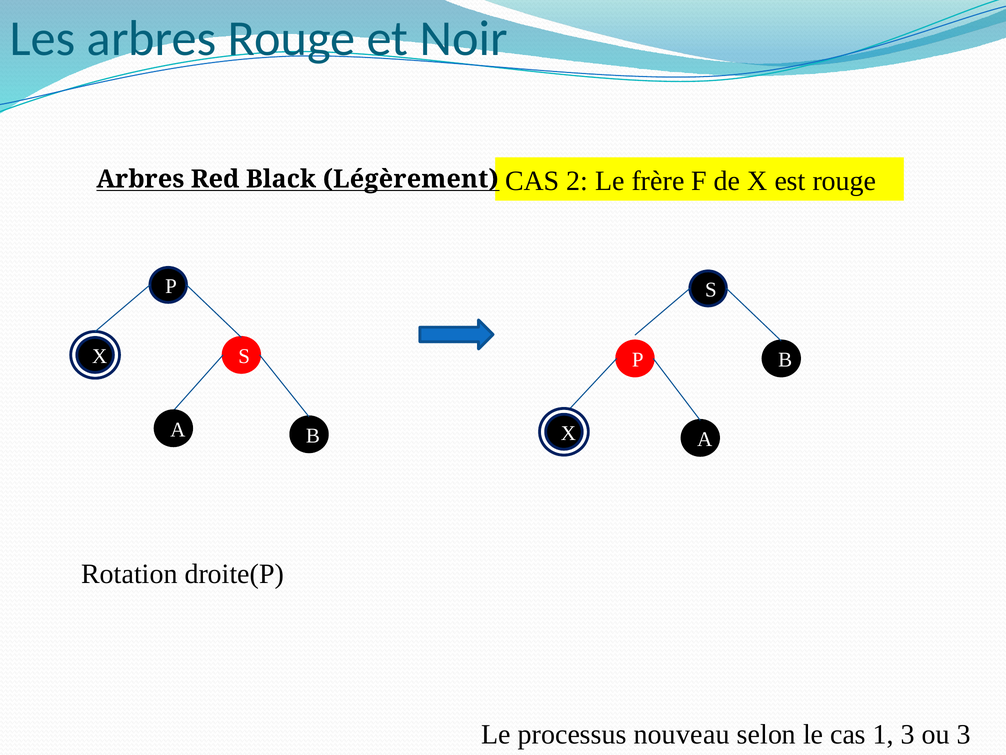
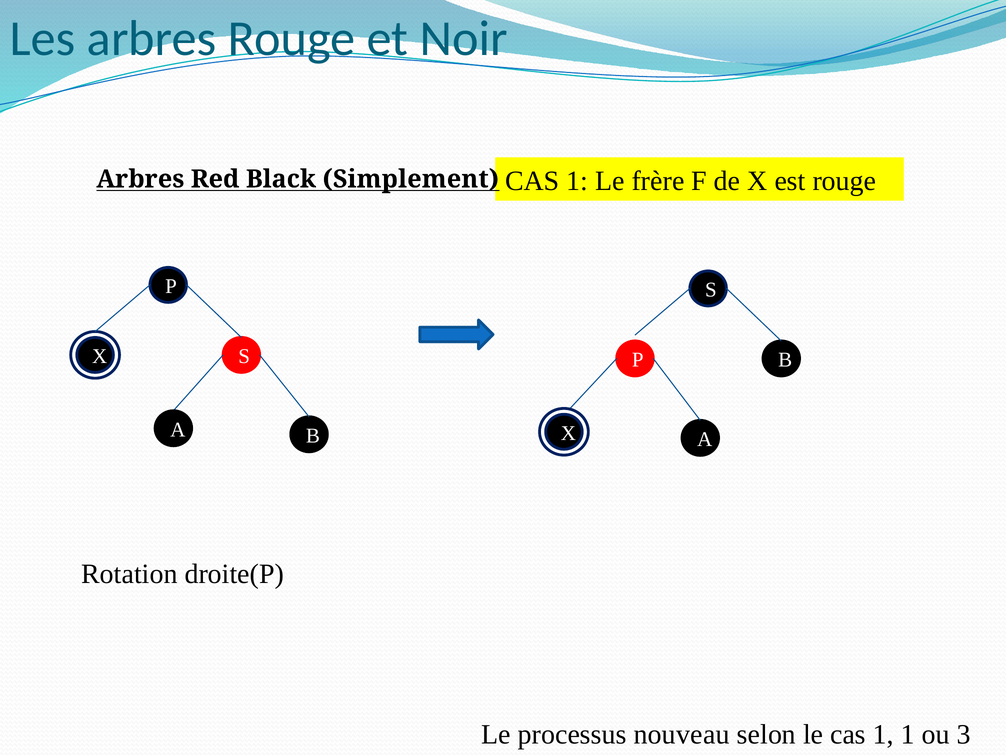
2: 2 -> 1 (577, 181)
Légèrement: Légèrement -> Simplement (411, 179)
1 3: 3 -> 1 (908, 734)
